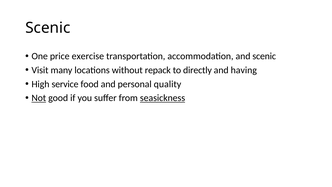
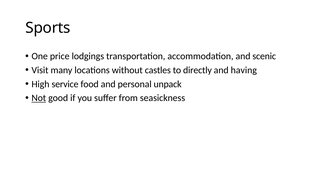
Scenic: Scenic -> Sports (48, 28)
exercise: exercise -> lodgings (88, 56)
repack: repack -> castles (158, 70)
quality: quality -> unpack (168, 84)
seasickness underline: present -> none (163, 98)
